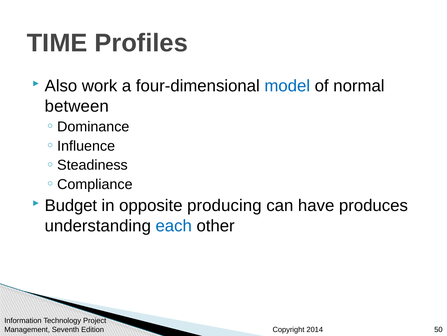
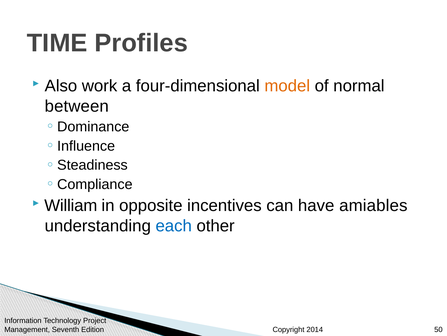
model colour: blue -> orange (287, 86)
Budget: Budget -> William (71, 205)
producing: producing -> incentives (224, 205)
produces: produces -> amiables (373, 205)
